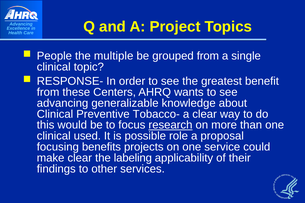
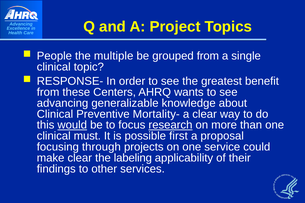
Tobacco-: Tobacco- -> Mortality- (156, 114)
would underline: none -> present (72, 125)
used: used -> must (87, 136)
role: role -> first (178, 136)
benefits: benefits -> through (101, 147)
